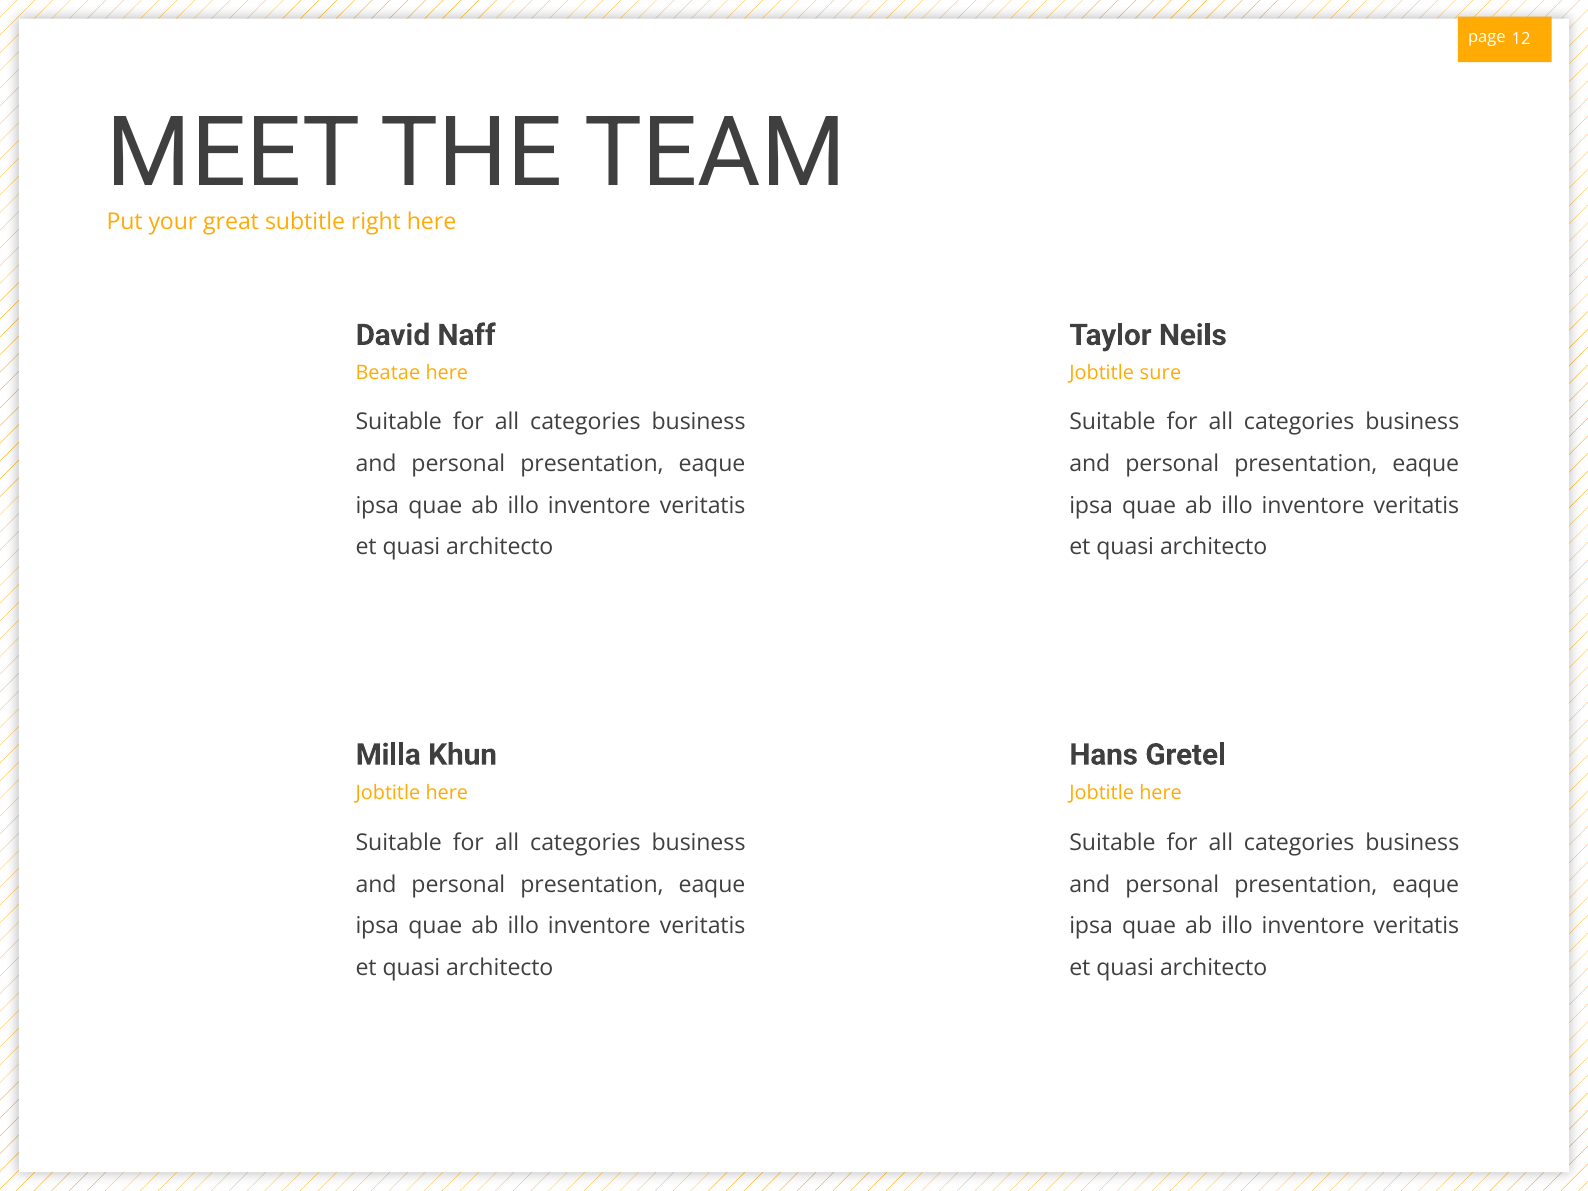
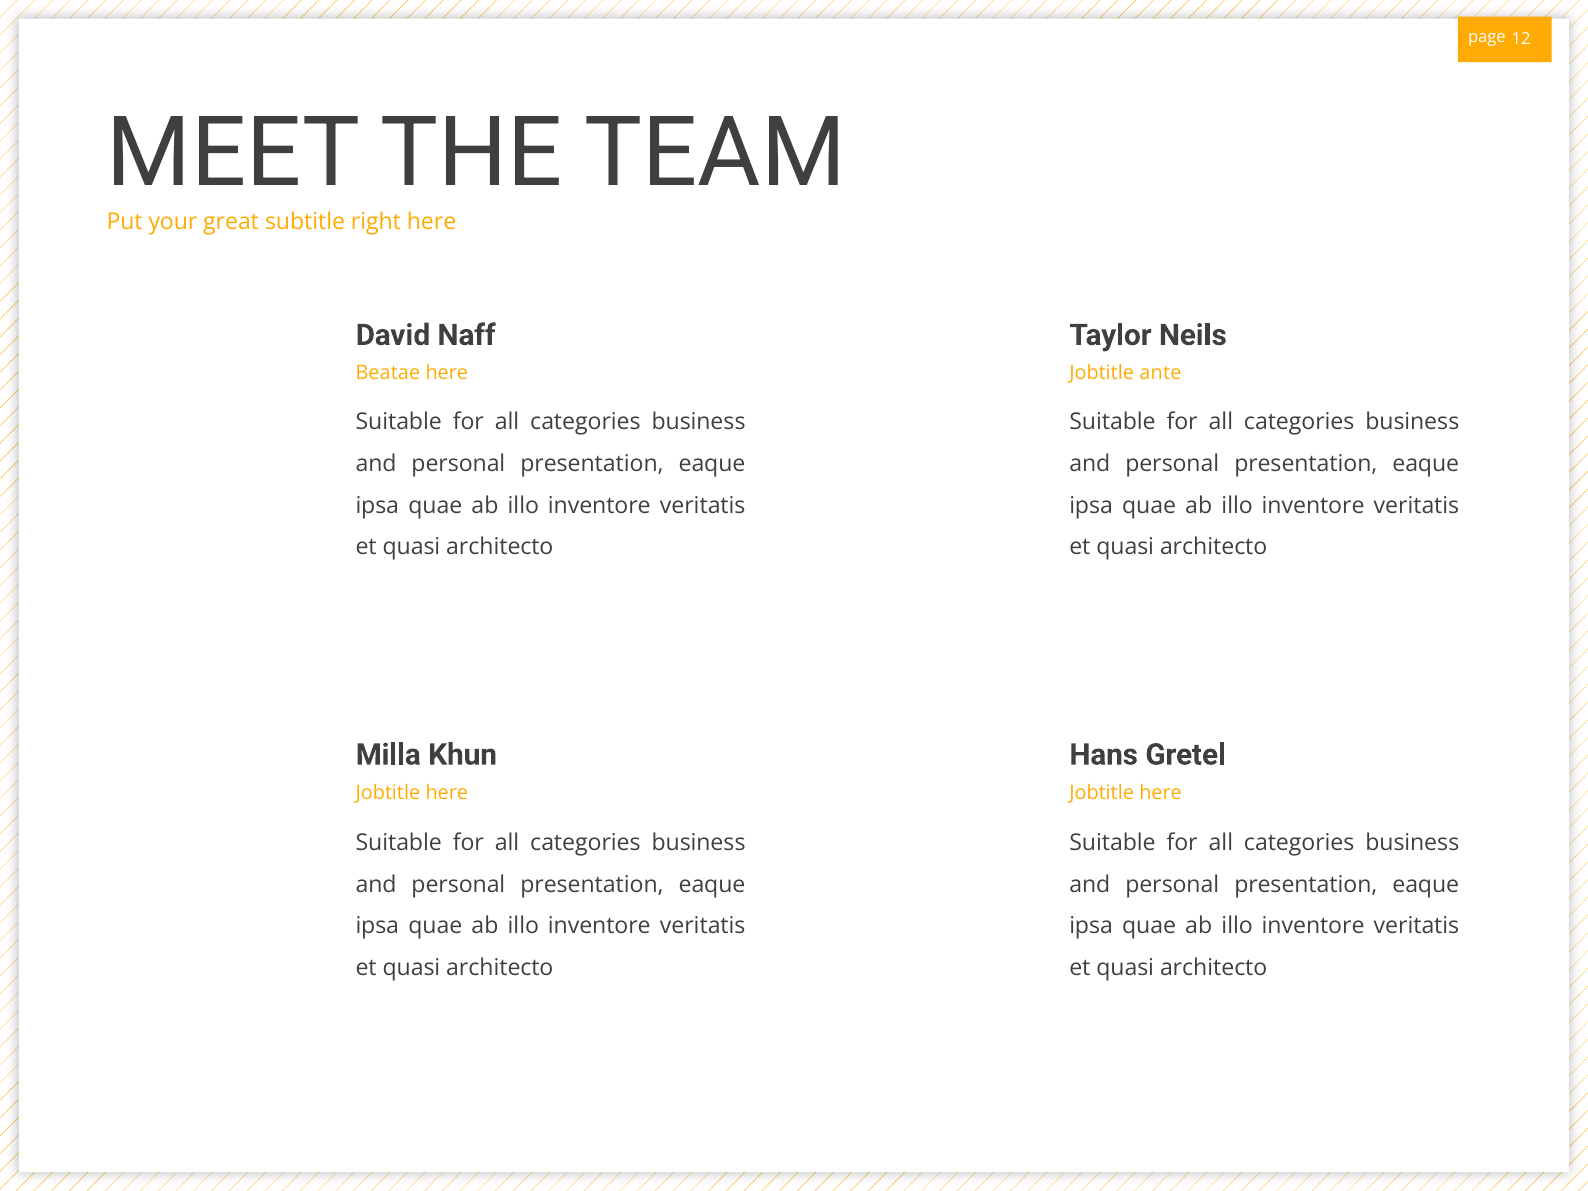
sure: sure -> ante (1160, 373)
